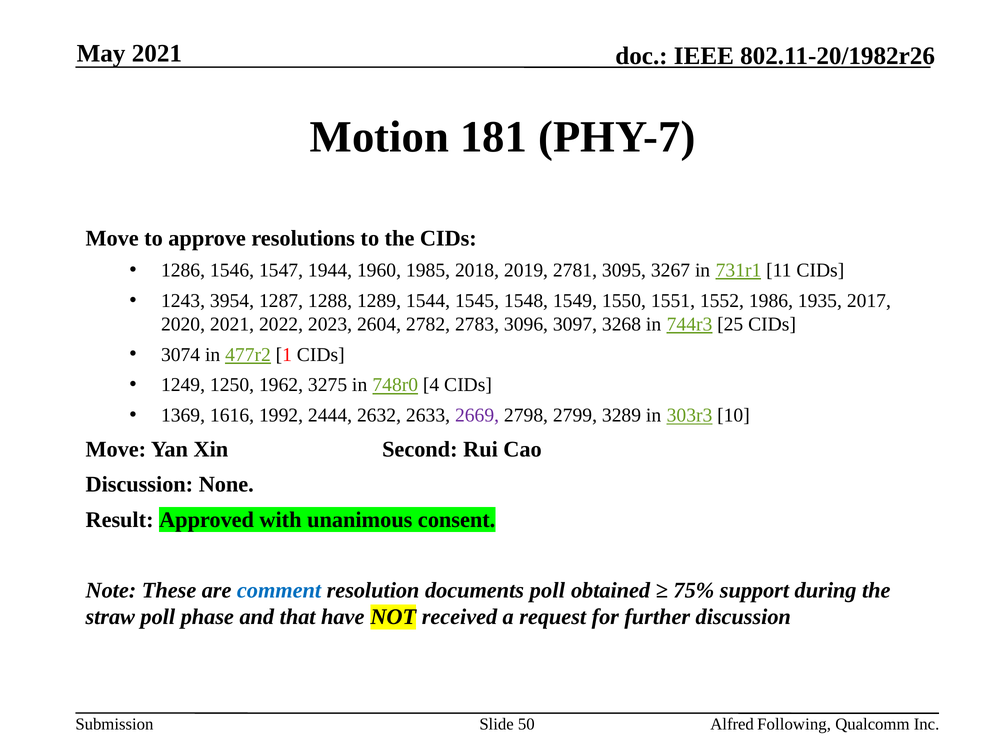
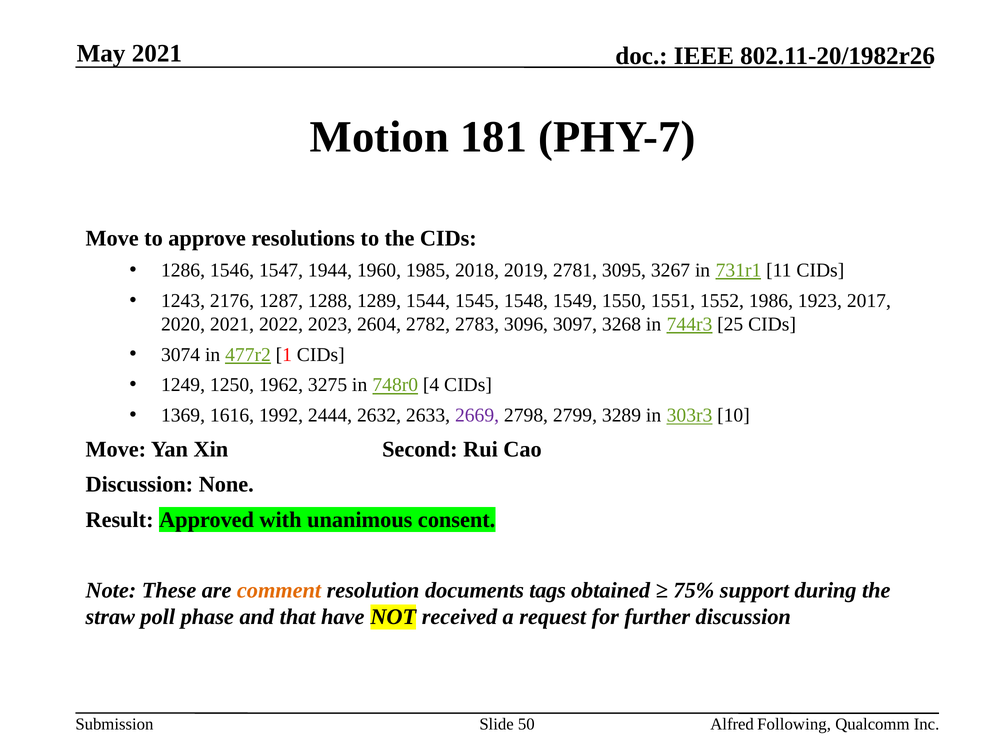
3954: 3954 -> 2176 (232, 300)
1935: 1935 -> 1923 (820, 300)
comment colour: blue -> orange (279, 590)
documents poll: poll -> tags (548, 590)
